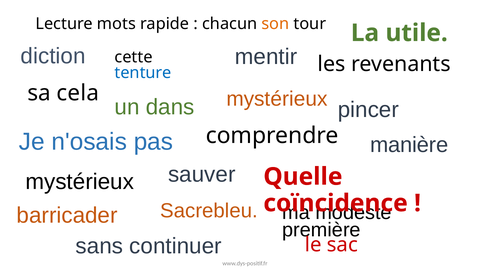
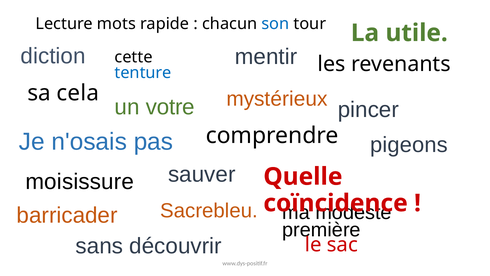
son colour: orange -> blue (275, 24)
dans: dans -> votre (170, 107)
manière: manière -> pigeons (409, 145)
mystérieux: mystérieux -> moisissure (80, 181)
continuer: continuer -> découvrir (175, 246)
